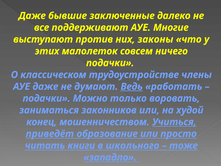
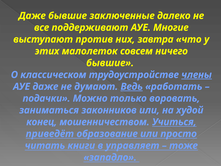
законы: законы -> завтра (156, 39)
подачки: подачки -> бывшие (110, 63)
члены underline: none -> present (197, 75)
школьного: школьного -> управляет (133, 145)
